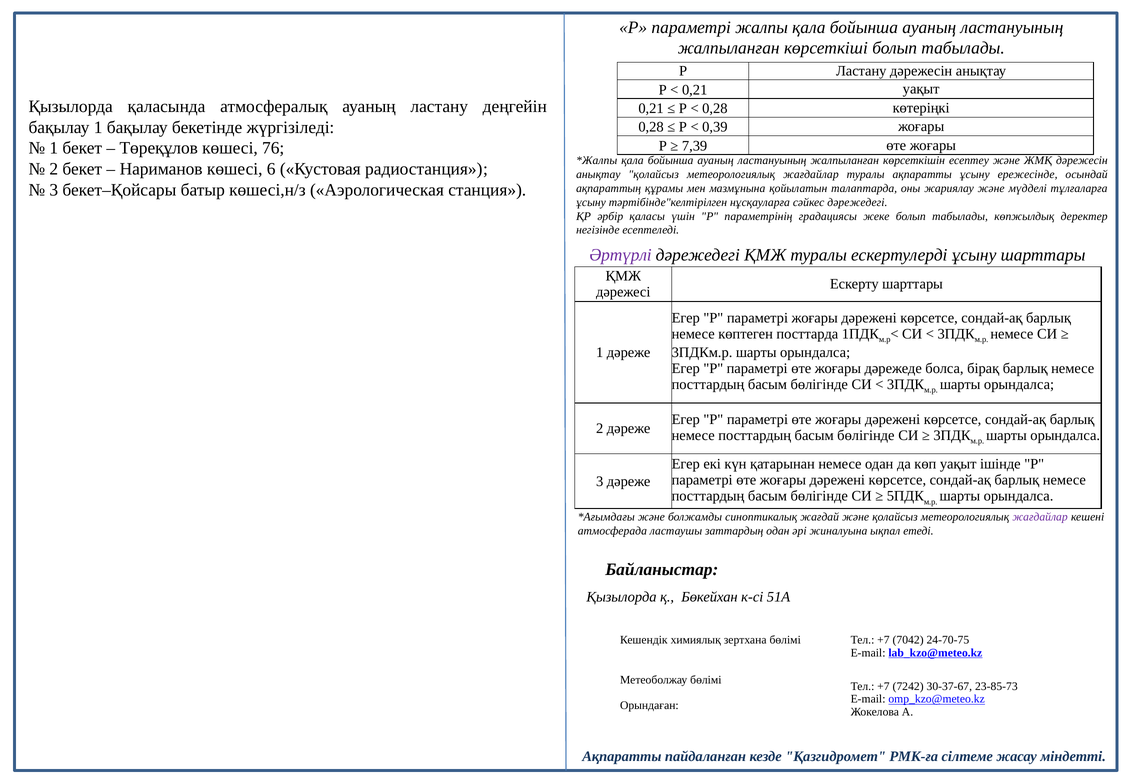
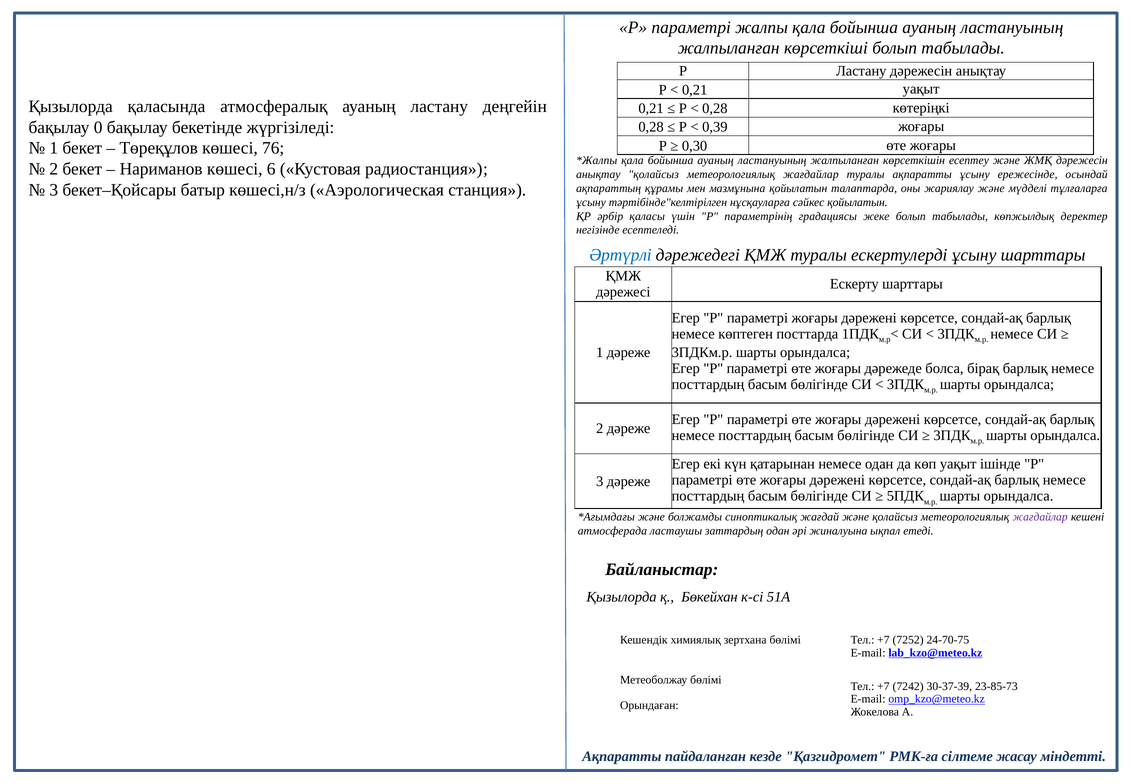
бақылау 1: 1 -> 0 (98, 127)
7,39: 7,39 -> 0,30 (695, 146)
сәйкес дәрежедегі: дәрежедегі -> қойылатын (857, 202)
Әртүрлі colour: purple -> blue (620, 255)
7042: 7042 -> 7252 (908, 640)
30-37-67: 30-37-67 -> 30-37-39 (949, 686)
